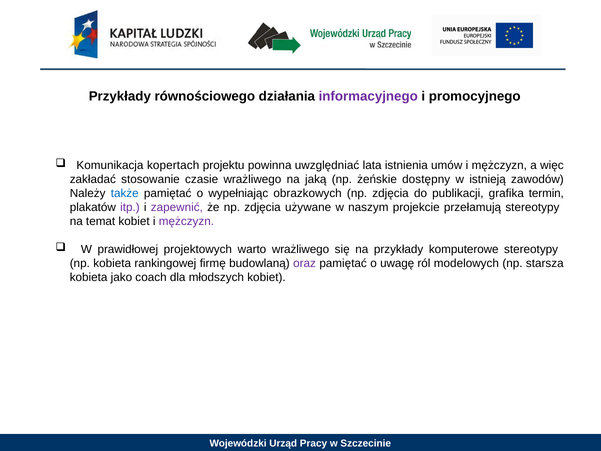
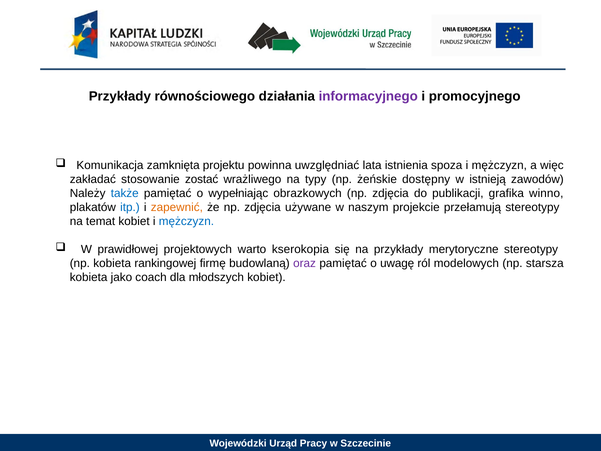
kopertach: kopertach -> zamknięta (173, 165)
umów: umów -> spoza (447, 165)
czasie: czasie -> zostać (202, 179)
jaką: jaką -> typy (316, 179)
termin: termin -> winno (546, 193)
itp colour: purple -> blue (130, 207)
zapewnić colour: purple -> orange (177, 207)
mężczyzn colour: purple -> blue (186, 221)
warto wrażliwego: wrażliwego -> kserokopia (300, 249)
komputerowe: komputerowe -> merytoryczne (464, 249)
